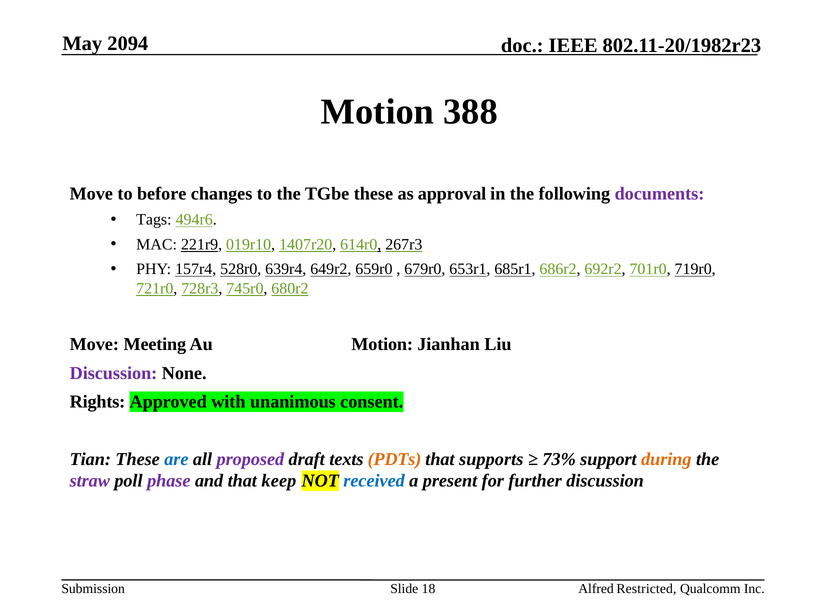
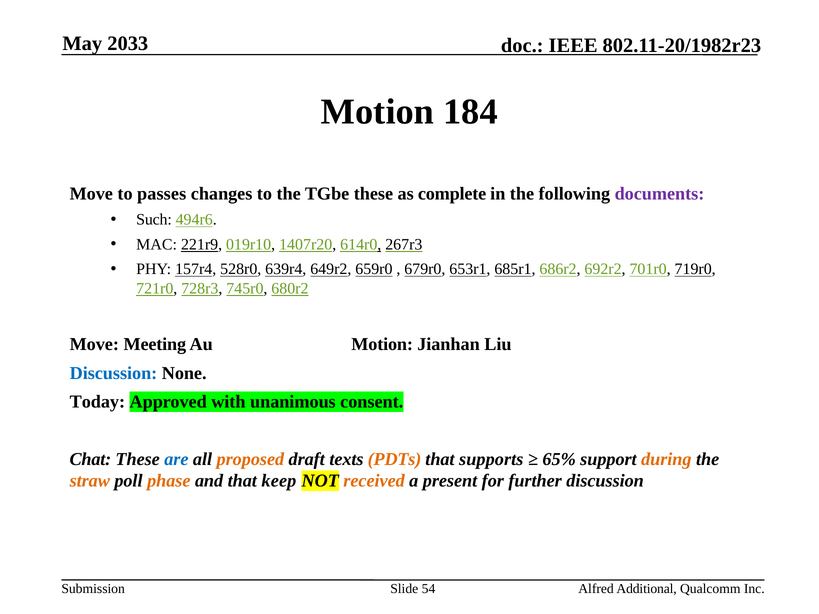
2094: 2094 -> 2033 (128, 43)
388: 388 -> 184 (470, 112)
before: before -> passes (162, 194)
approval: approval -> complete (452, 194)
Tags: Tags -> Such (154, 220)
Discussion colour: purple -> blue (113, 373)
Rights: Rights -> Today (97, 402)
Tian: Tian -> Chat (90, 459)
proposed colour: purple -> orange (250, 459)
73%: 73% -> 65% (559, 459)
straw colour: purple -> orange (90, 481)
phase colour: purple -> orange (169, 481)
received colour: blue -> orange (374, 481)
18: 18 -> 54 (429, 589)
Restricted: Restricted -> Additional (647, 589)
